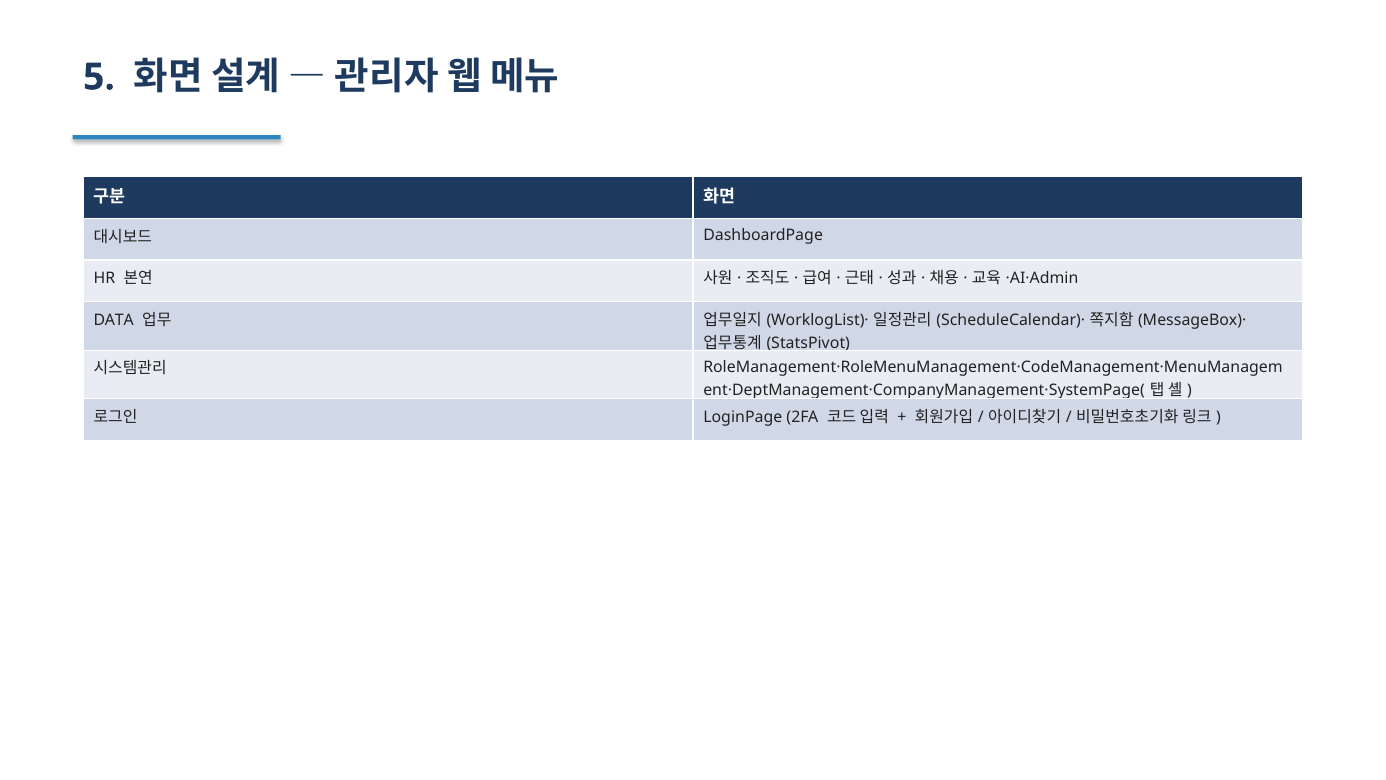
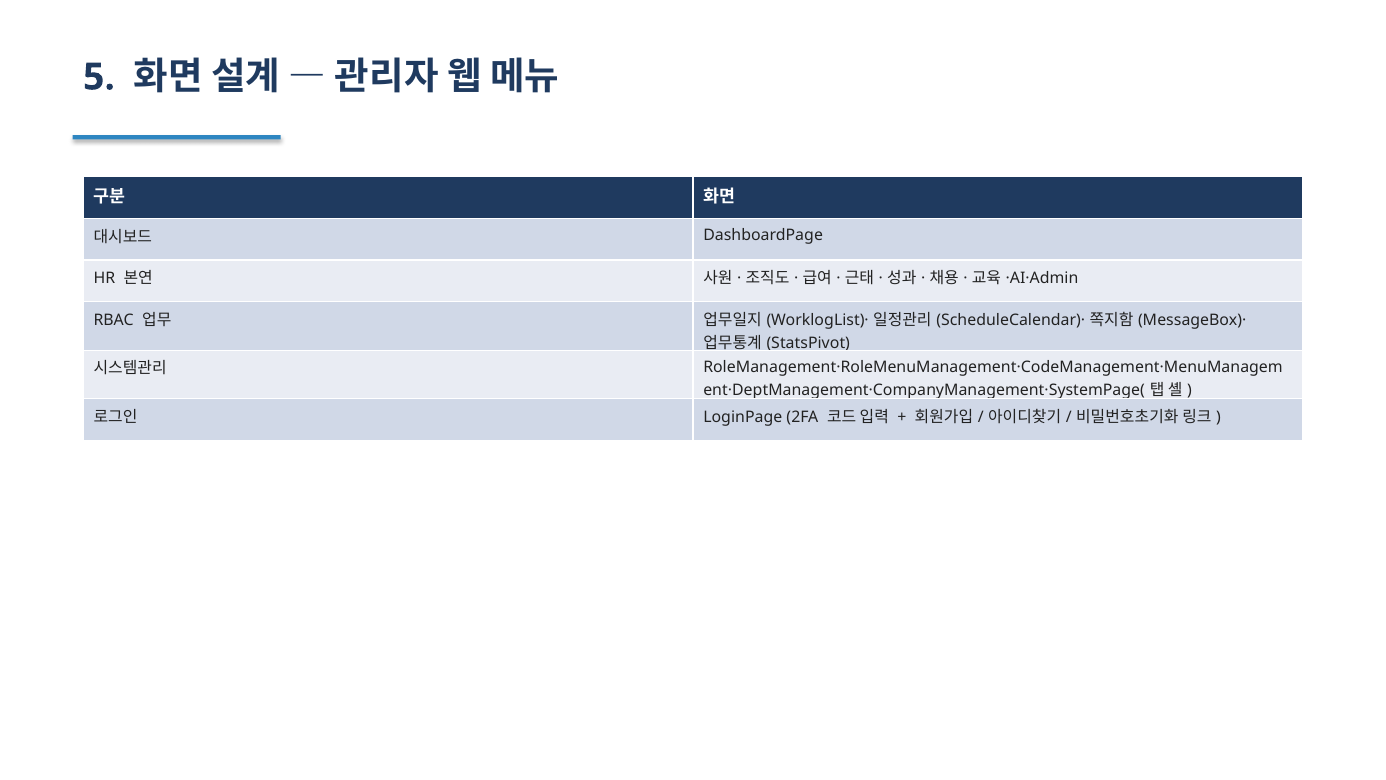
DATA: DATA -> RBAC (114, 320)
